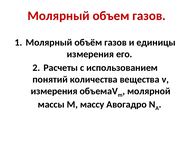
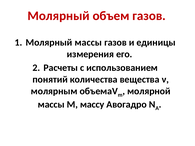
Молярный объём: объём -> массы (88, 43)
измерения: измерения -> молярным (54, 91)
